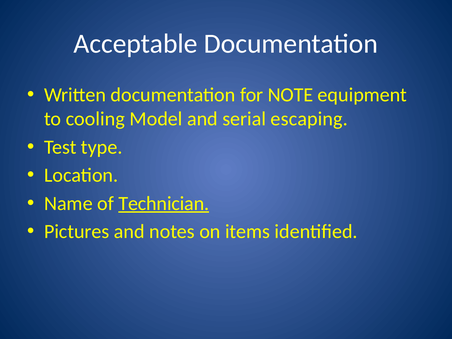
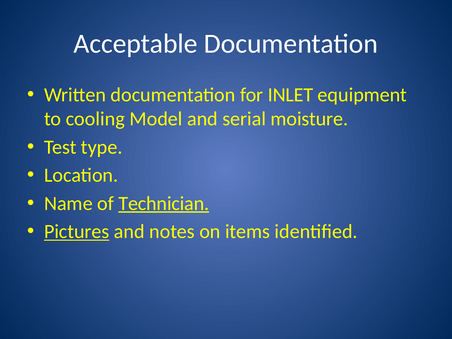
NOTE: NOTE -> INLET (291, 95)
escaping: escaping -> moisture (309, 119)
Pictures underline: none -> present (77, 232)
